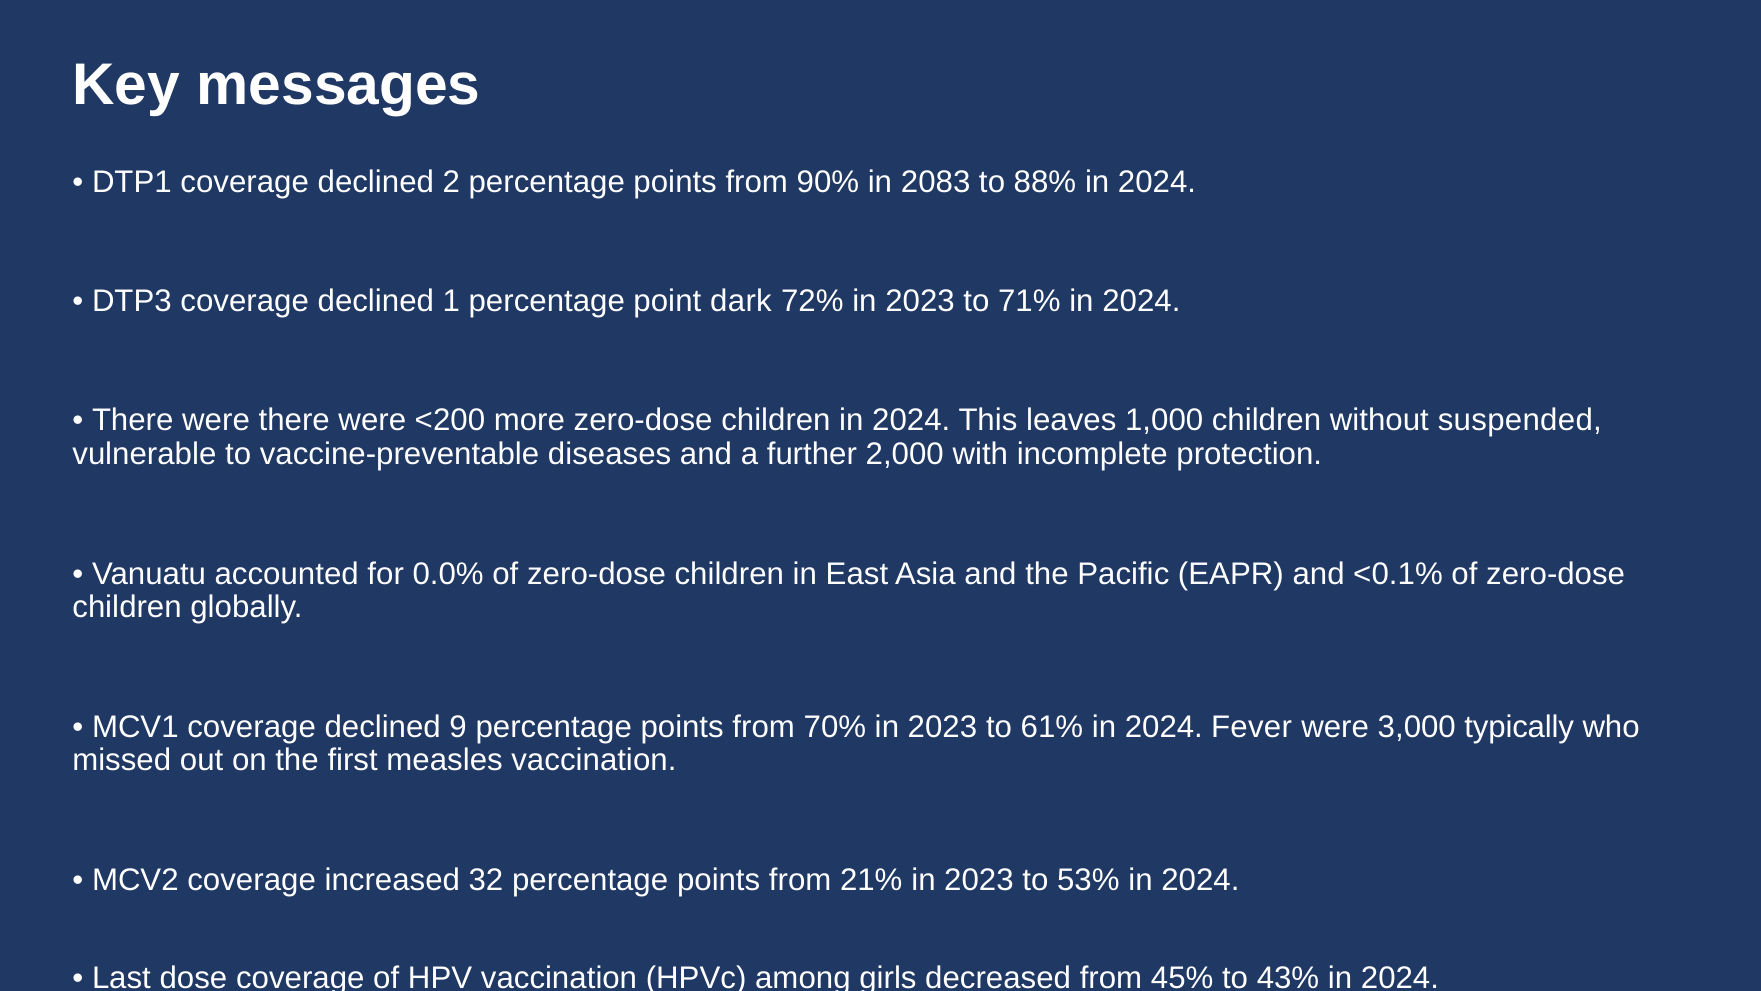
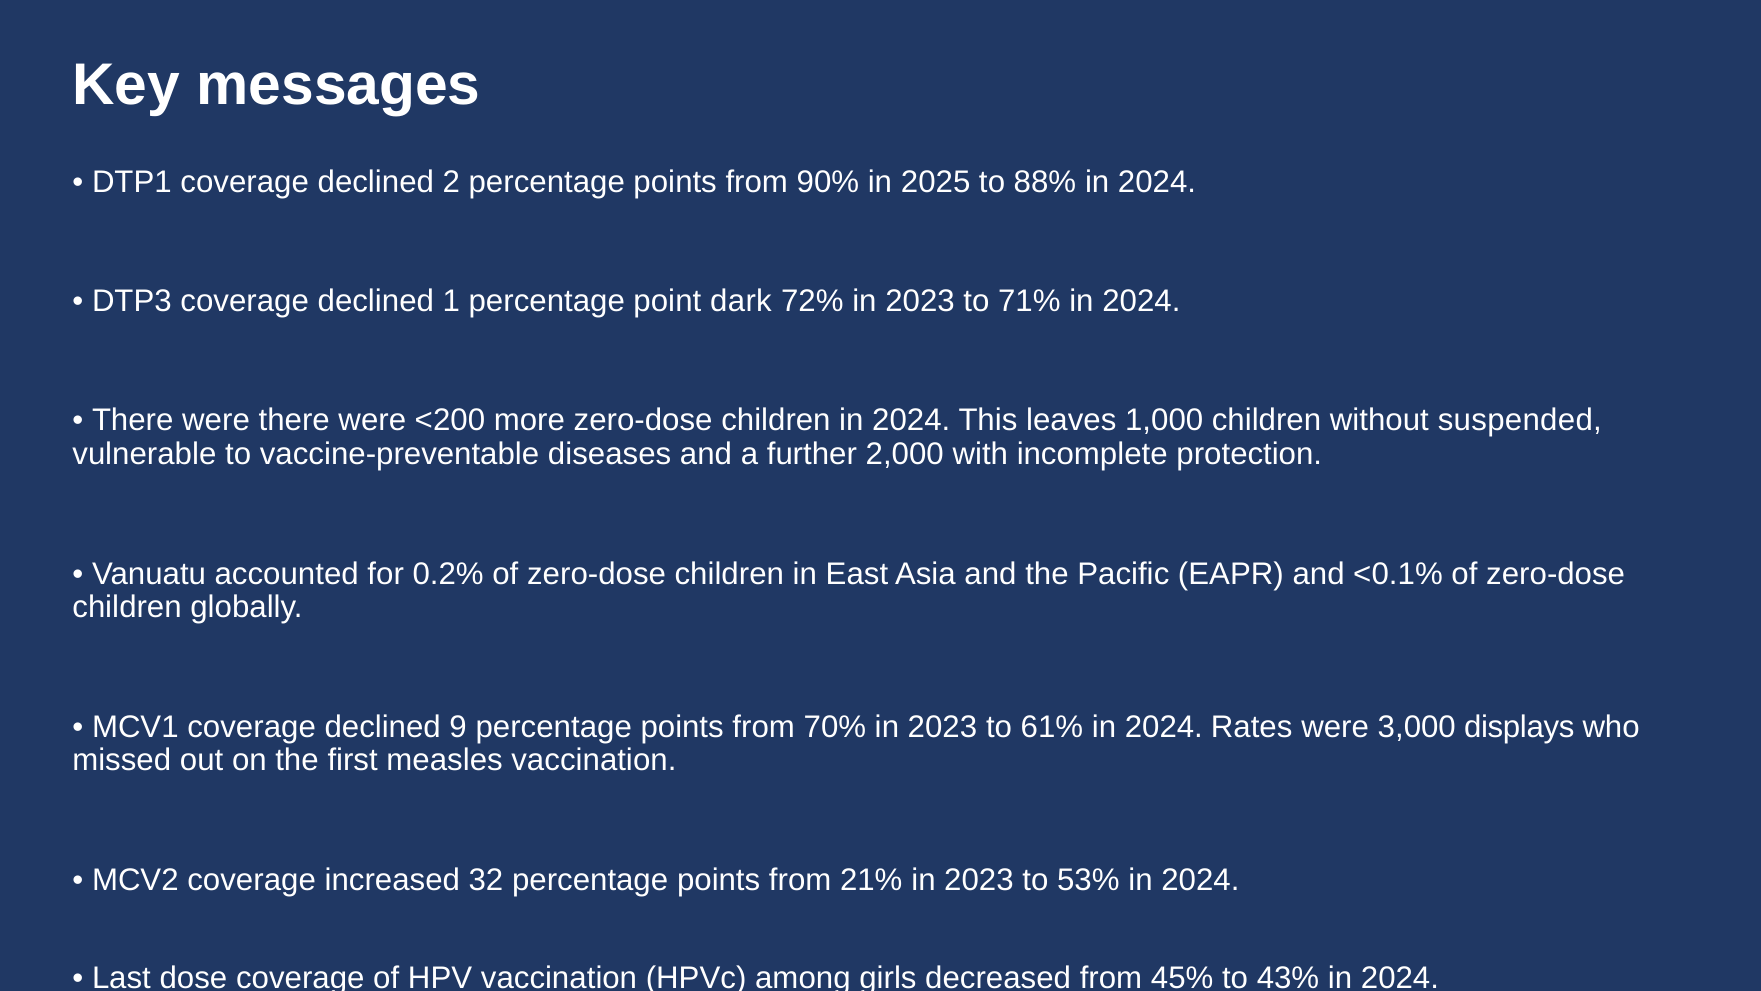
2083: 2083 -> 2025 (936, 182)
0.0%: 0.0% -> 0.2% (448, 573)
Fever: Fever -> Rates (1252, 727)
typically: typically -> displays (1519, 727)
